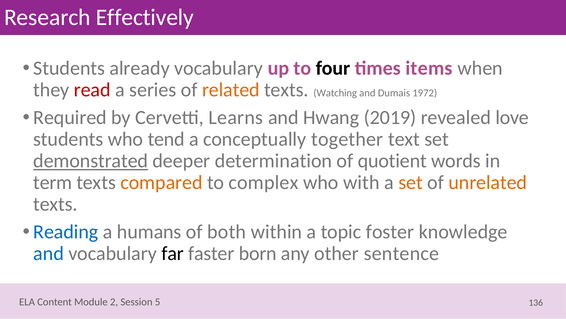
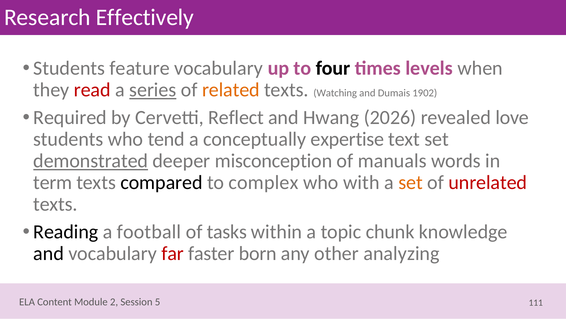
already: already -> feature (140, 68)
items: items -> levels (429, 68)
series underline: none -> present (153, 90)
1972: 1972 -> 1902 (425, 93)
Learns: Learns -> Reflect (236, 117)
2019: 2019 -> 2026 (390, 117)
together: together -> expertise (347, 139)
determination: determination -> misconception (274, 161)
quotient: quotient -> manuals (392, 161)
compared colour: orange -> black (161, 182)
unrelated colour: orange -> red (488, 182)
Reading colour: blue -> black (66, 232)
humans: humans -> football (149, 232)
both: both -> tasks (227, 232)
foster: foster -> chunk (390, 232)
and colour: blue -> black (49, 253)
far colour: black -> red (173, 253)
sentence: sentence -> analyzing (402, 253)
136: 136 -> 111 (536, 302)
